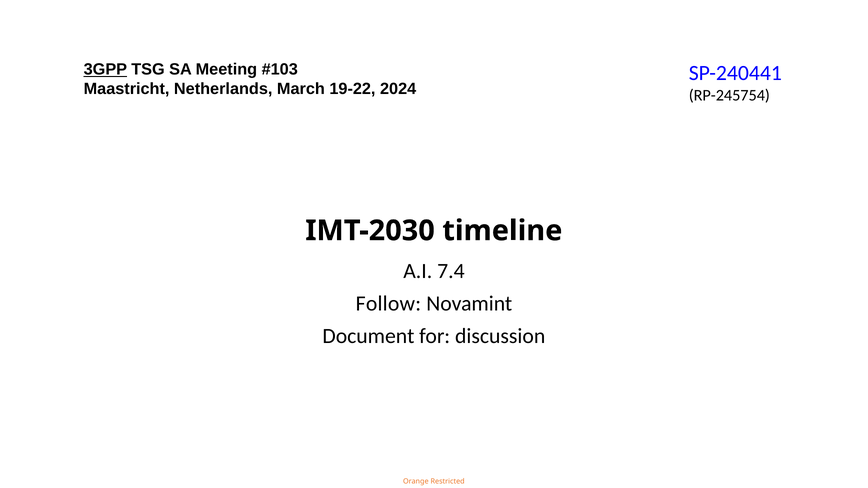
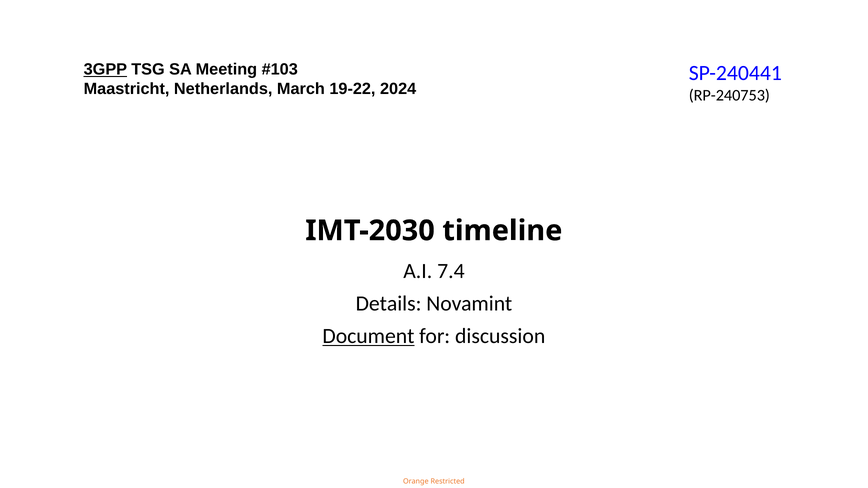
RP-245754: RP-245754 -> RP-240753 (729, 95)
Follow: Follow -> Details (389, 304)
Document underline: none -> present (368, 336)
